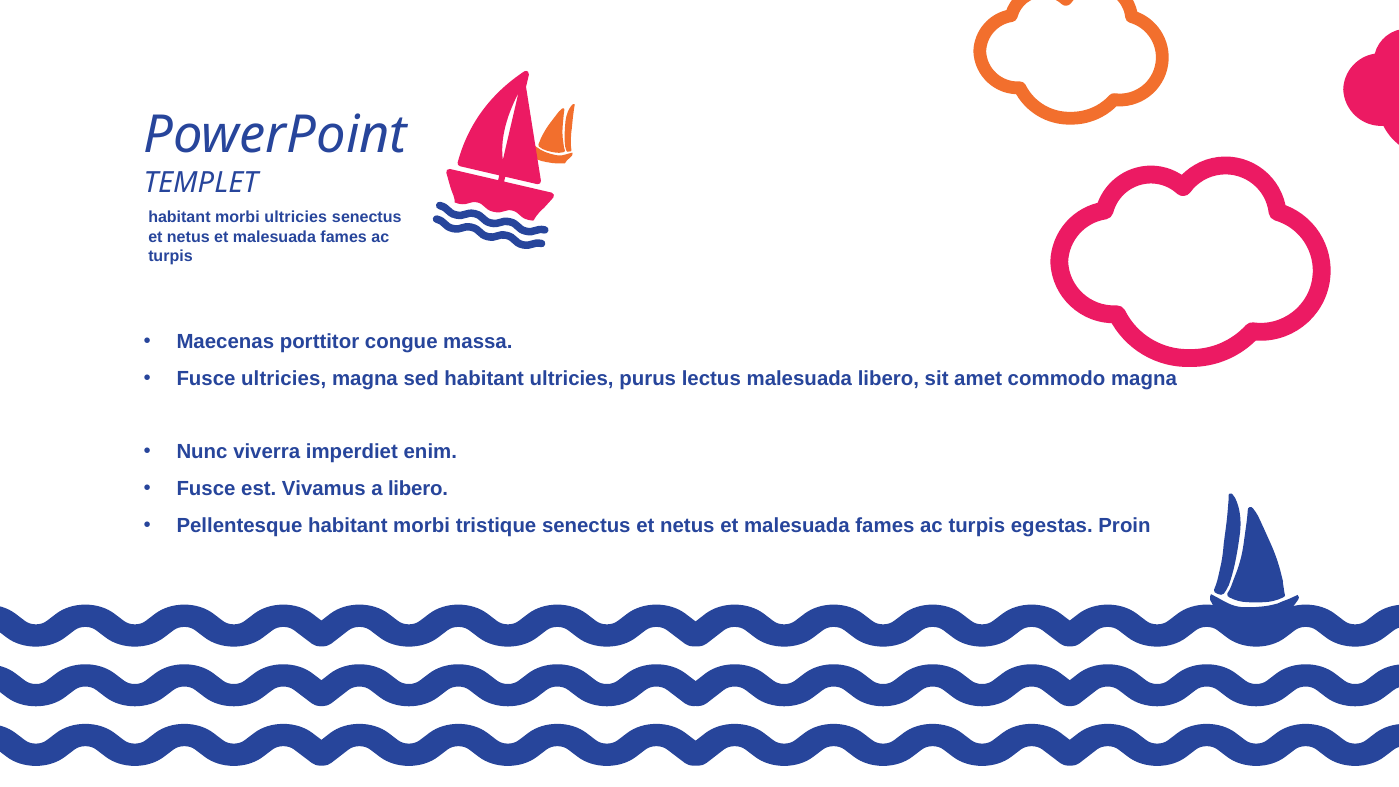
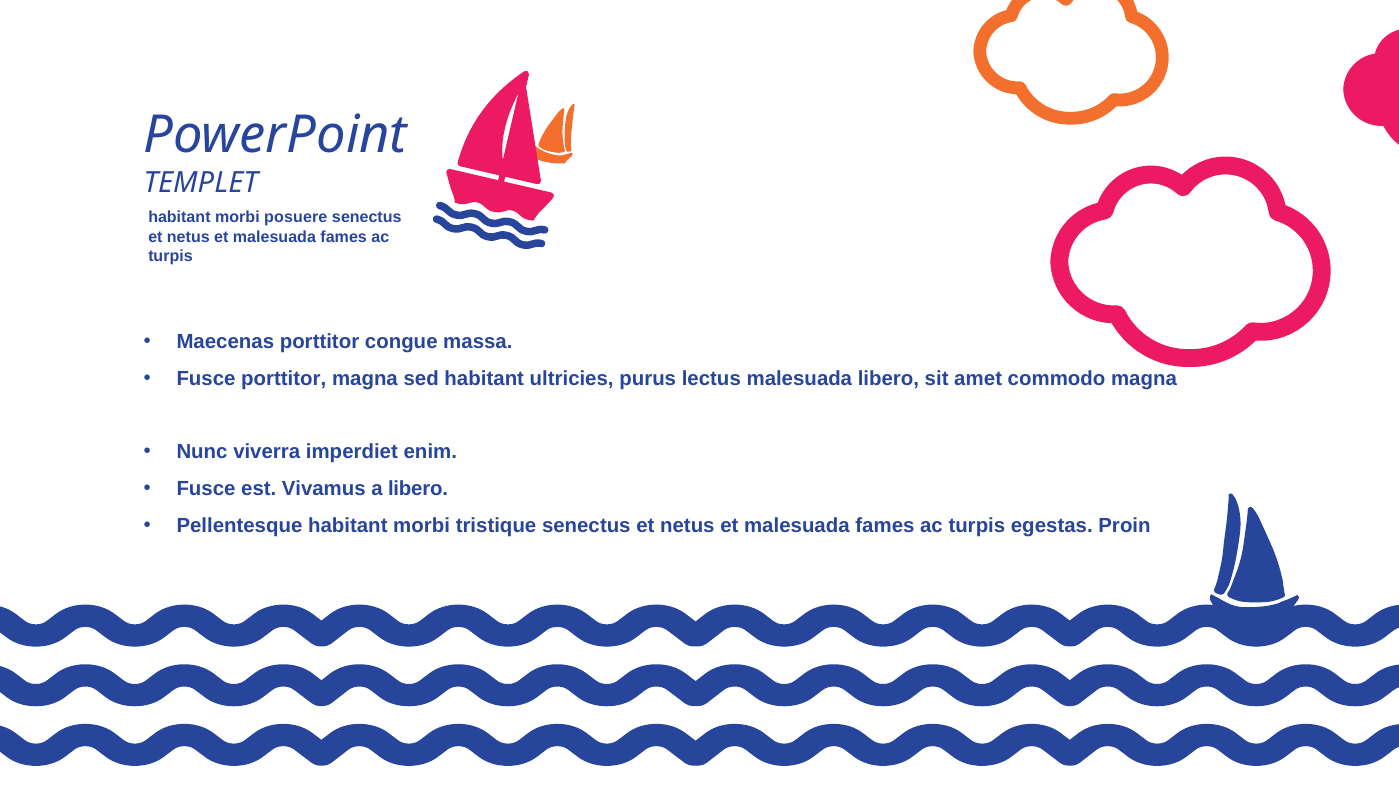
morbi ultricies: ultricies -> posuere (296, 217)
Fusce ultricies: ultricies -> porttitor (284, 379)
